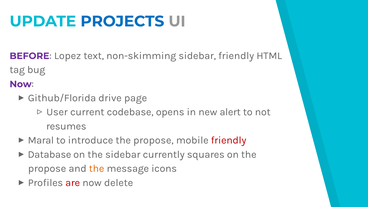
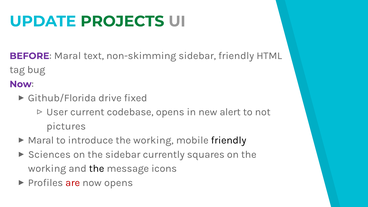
PROJECTS colour: blue -> green (122, 21)
Lopez: Lopez -> Maral (68, 56)
page: page -> fixed (136, 98)
resumes: resumes -> pictures (66, 126)
introduce the propose: propose -> working (153, 140)
friendly colour: red -> black (229, 140)
Database: Database -> Sciences (49, 154)
propose: propose -> working (47, 169)
the colour: orange -> black (97, 169)
now delete: delete -> opens (119, 183)
